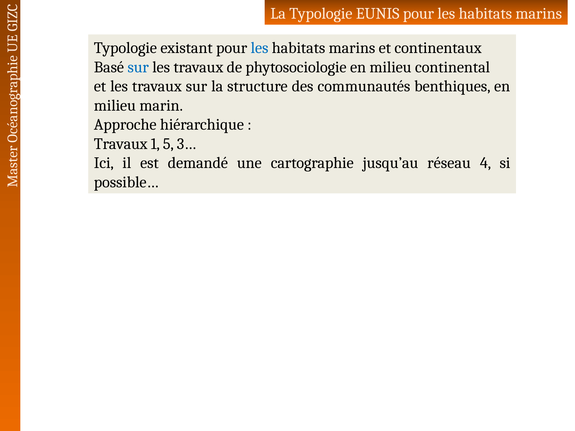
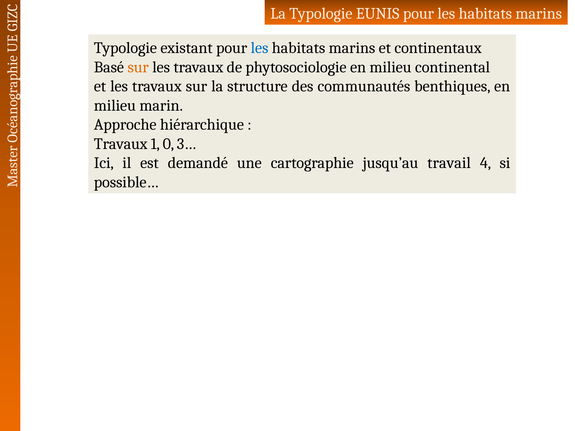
sur colour: blue -> orange (138, 67)
5: 5 -> 0 (168, 144)
réseau: réseau -> travail (449, 163)
